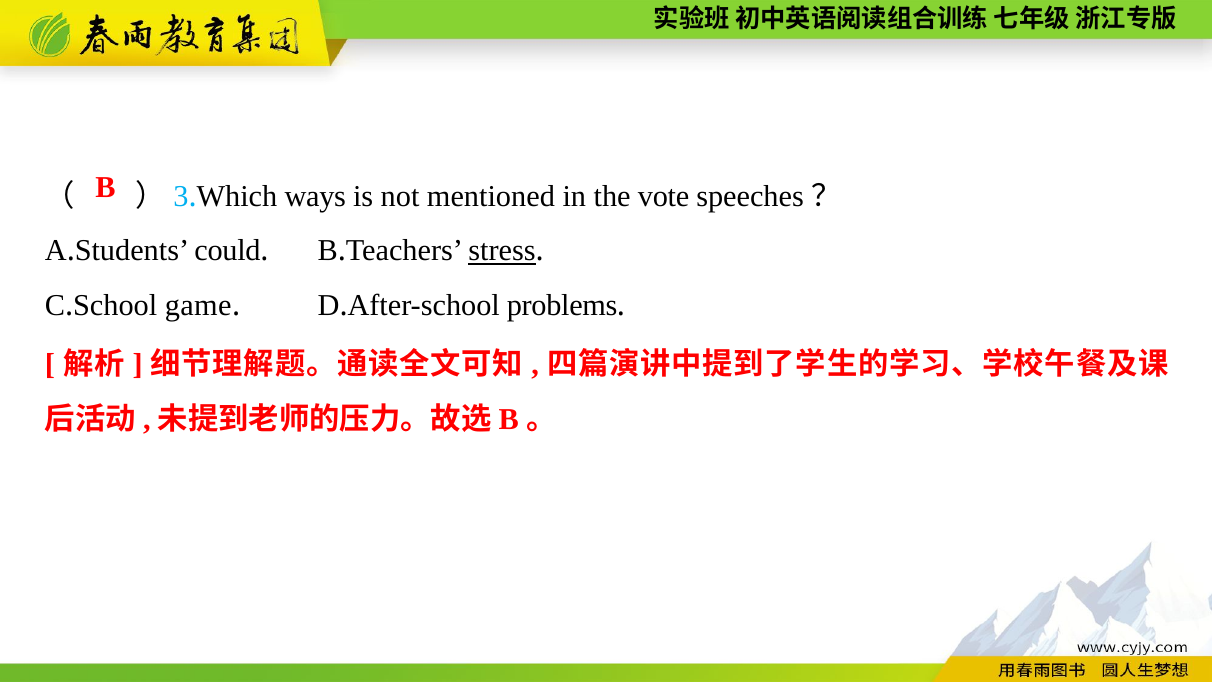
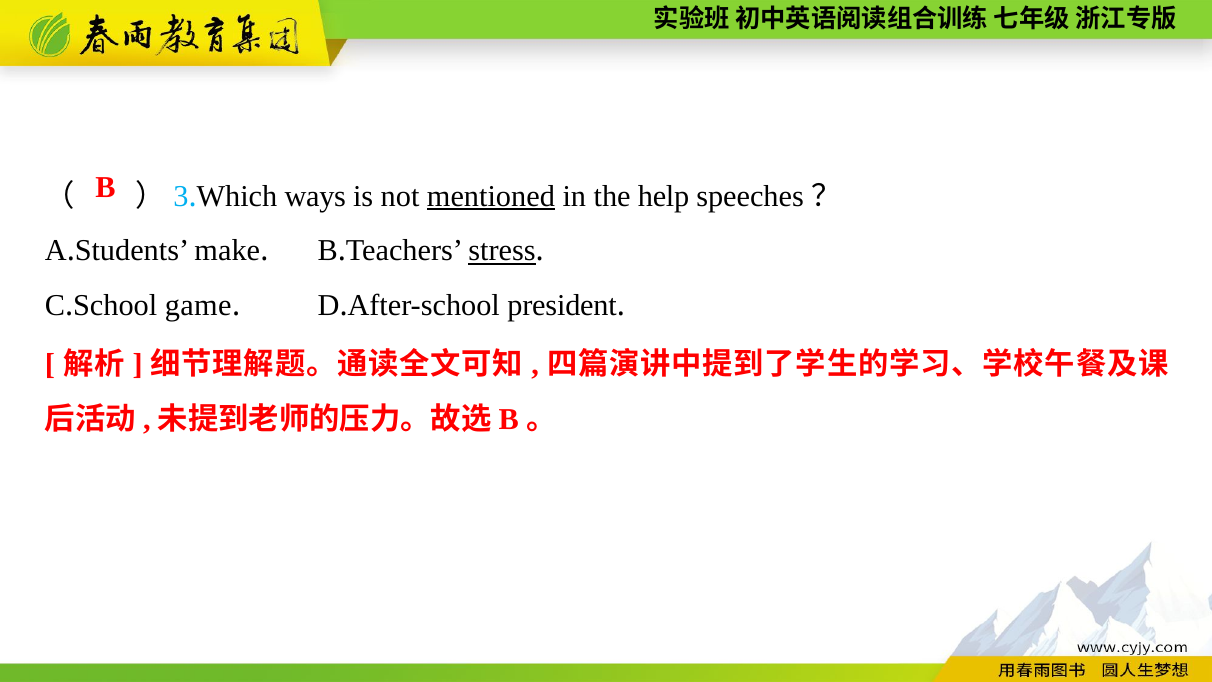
mentioned underline: none -> present (491, 196)
vote: vote -> help (664, 196)
could: could -> make (227, 251)
problems: problems -> president (562, 305)
